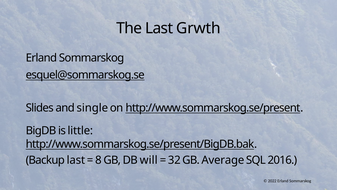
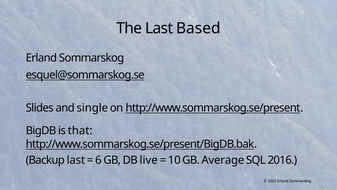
Grwth: Grwth -> Based (198, 28)
little: little -> that (80, 130)
8: 8 -> 6 (98, 160)
will: will -> live (149, 160)
32: 32 -> 10 (174, 160)
